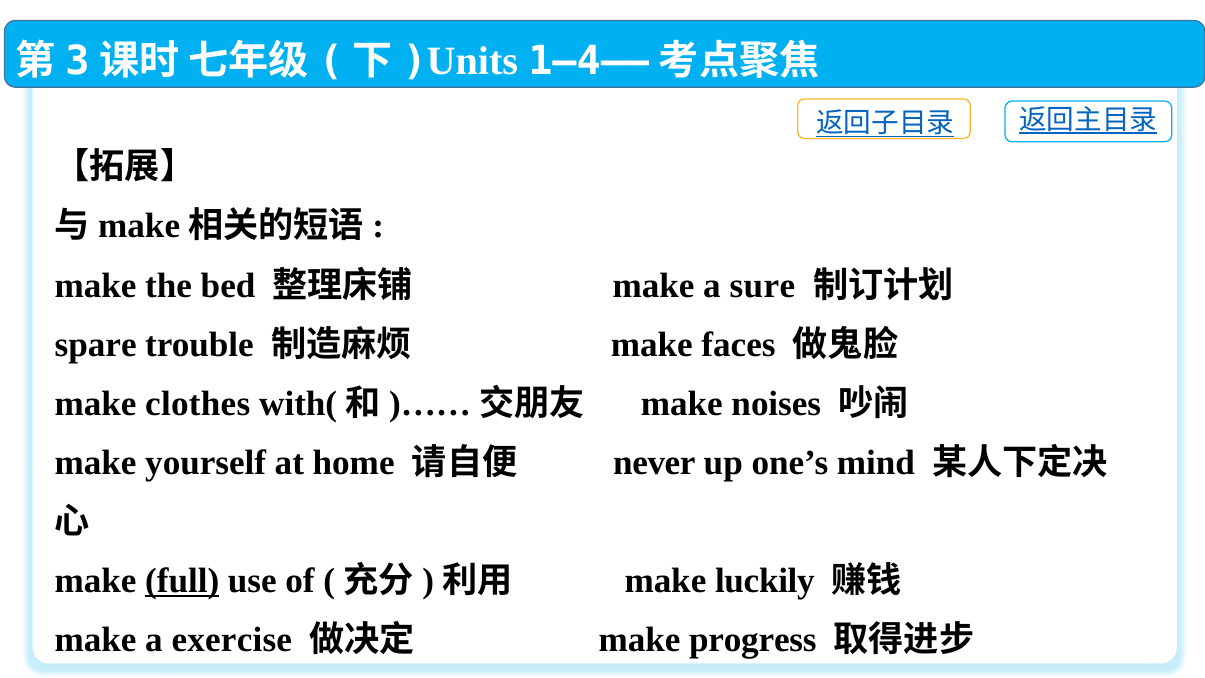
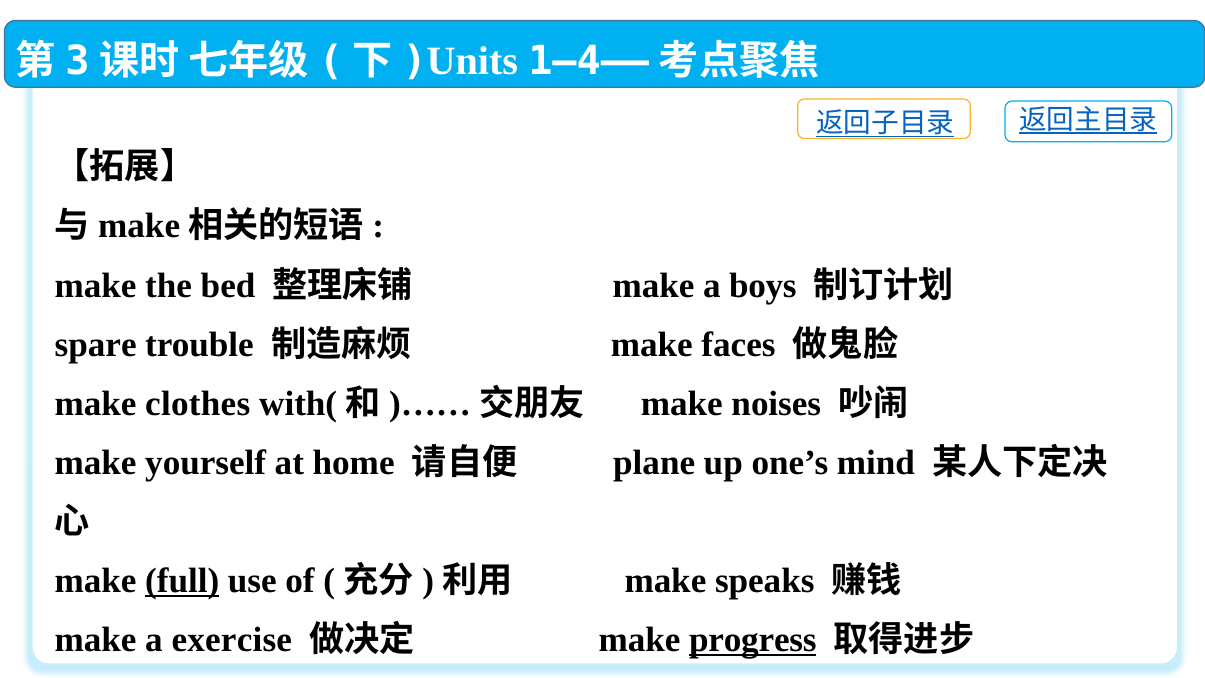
a sure: sure -> boys (763, 285)
never: never -> plane (654, 463)
luckily: luckily -> speaks (765, 581)
progress underline: none -> present (753, 640)
